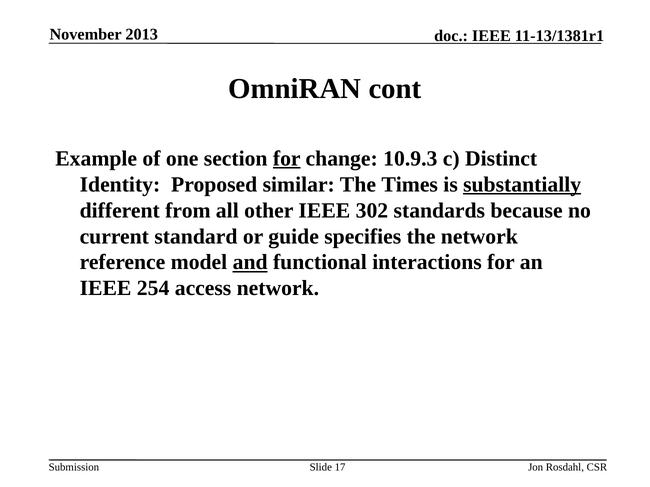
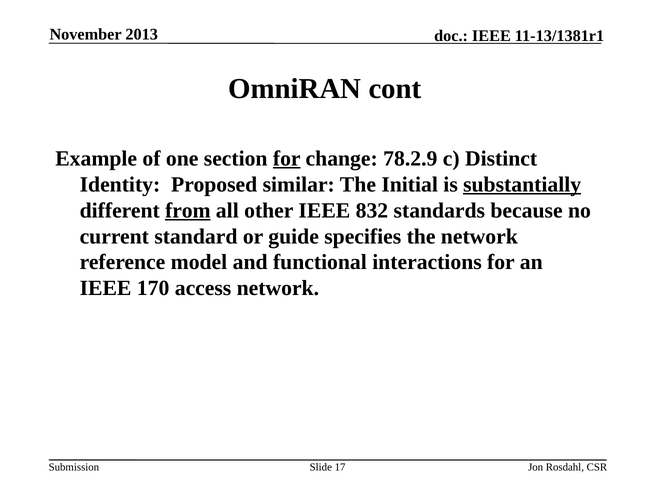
10.9.3: 10.9.3 -> 78.2.9 (410, 159)
Times: Times -> Initial (410, 185)
from underline: none -> present (188, 211)
302: 302 -> 832 (372, 211)
and underline: present -> none (250, 263)
254: 254 -> 170 (153, 289)
